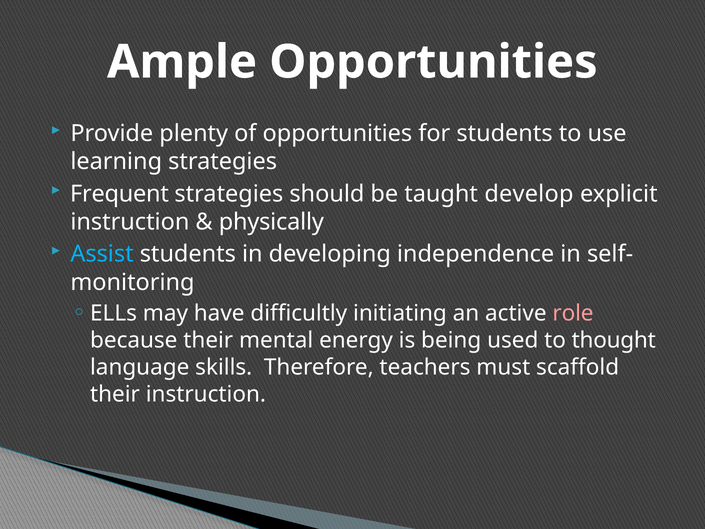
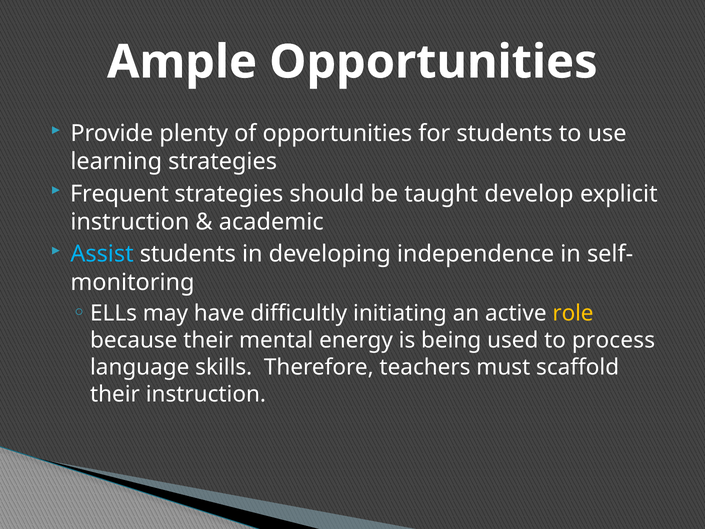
physically: physically -> academic (271, 222)
role colour: pink -> yellow (573, 313)
thought: thought -> process (614, 340)
